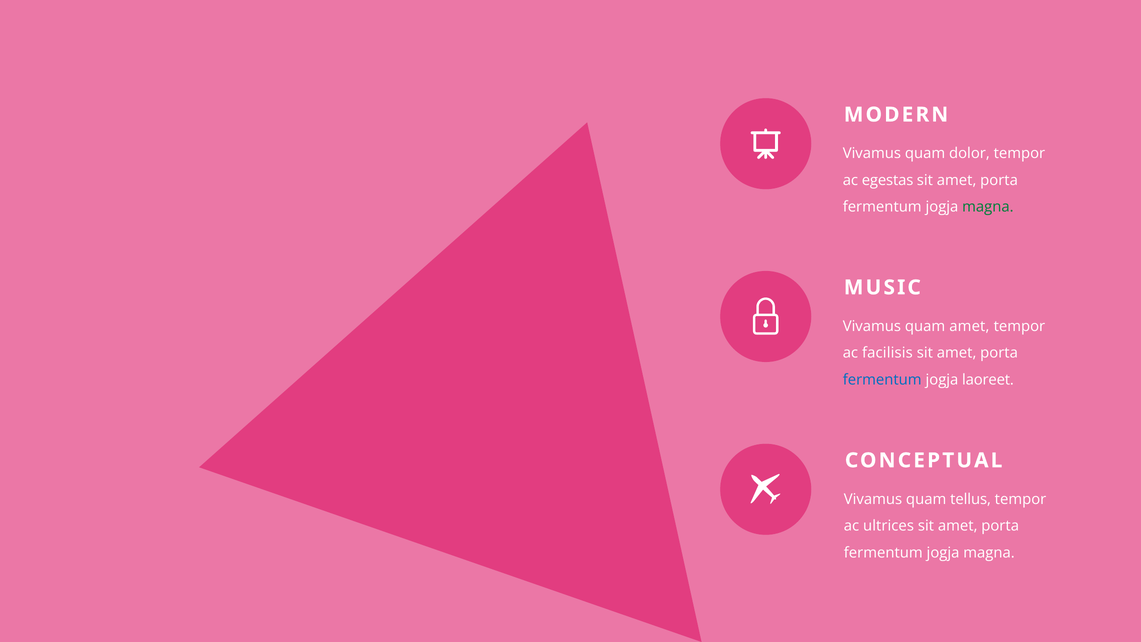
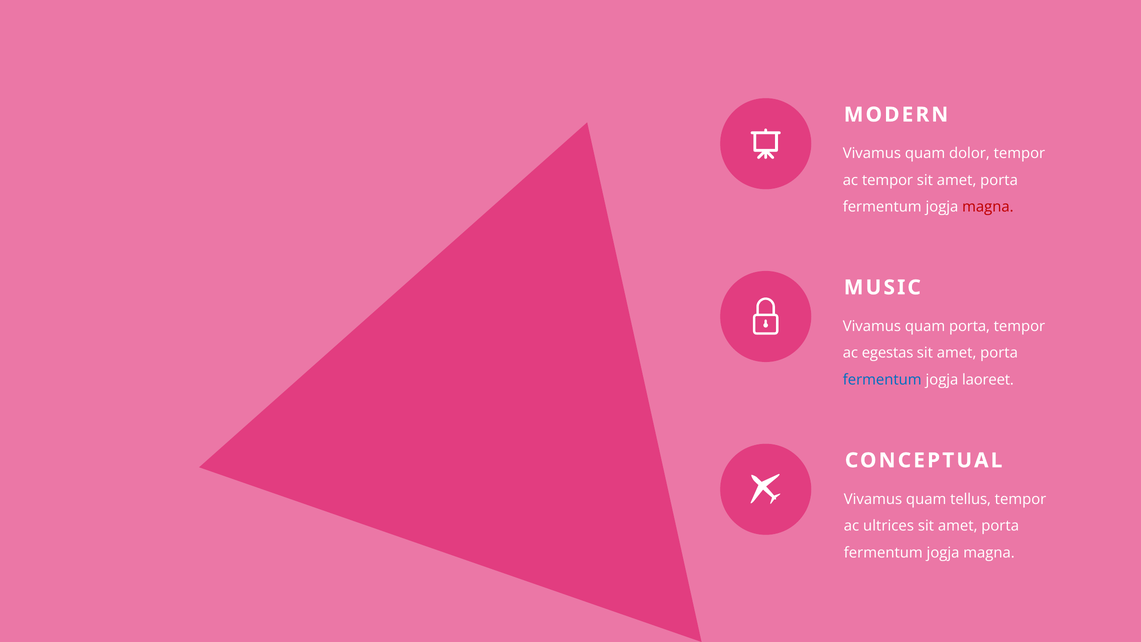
ac egestas: egestas -> tempor (888, 180)
magna colour: green -> red (988, 207)
quam amet: amet -> porta (970, 326)
facilisis: facilisis -> egestas (888, 353)
